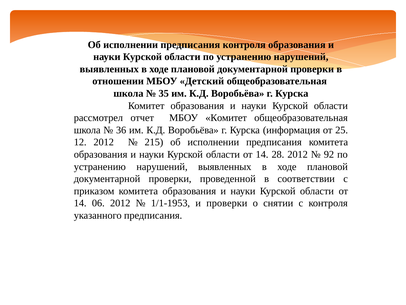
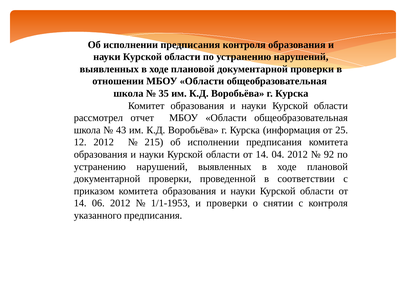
отношении МБОУ Детский: Детский -> Области (202, 81)
отчет МБОУ Комитет: Комитет -> Области (226, 118)
36: 36 -> 43 (121, 130)
28: 28 -> 04 (278, 154)
